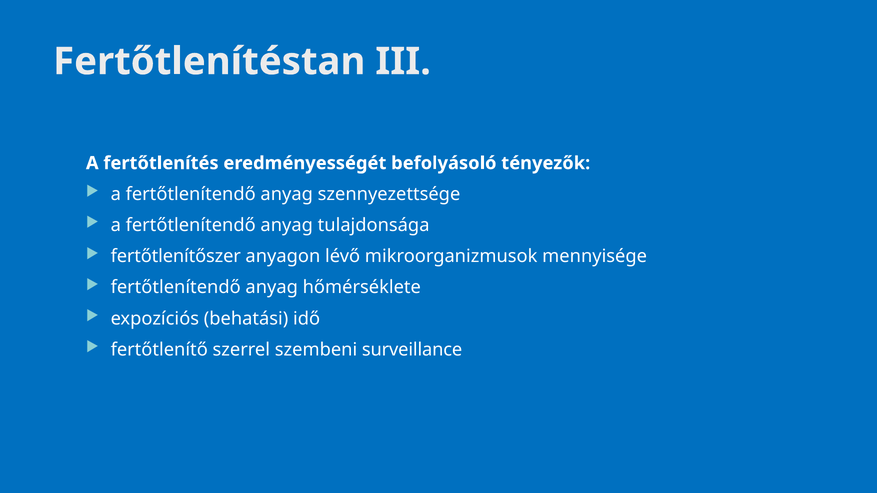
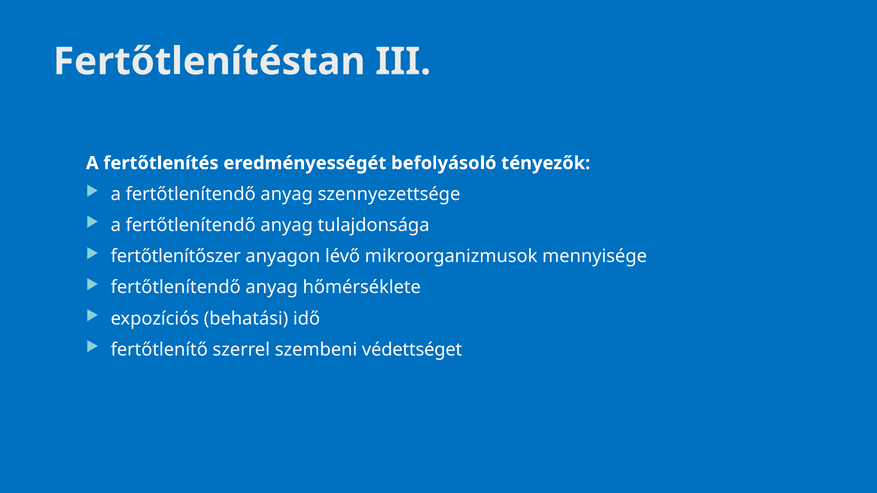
surveillance: surveillance -> védettséget (412, 350)
